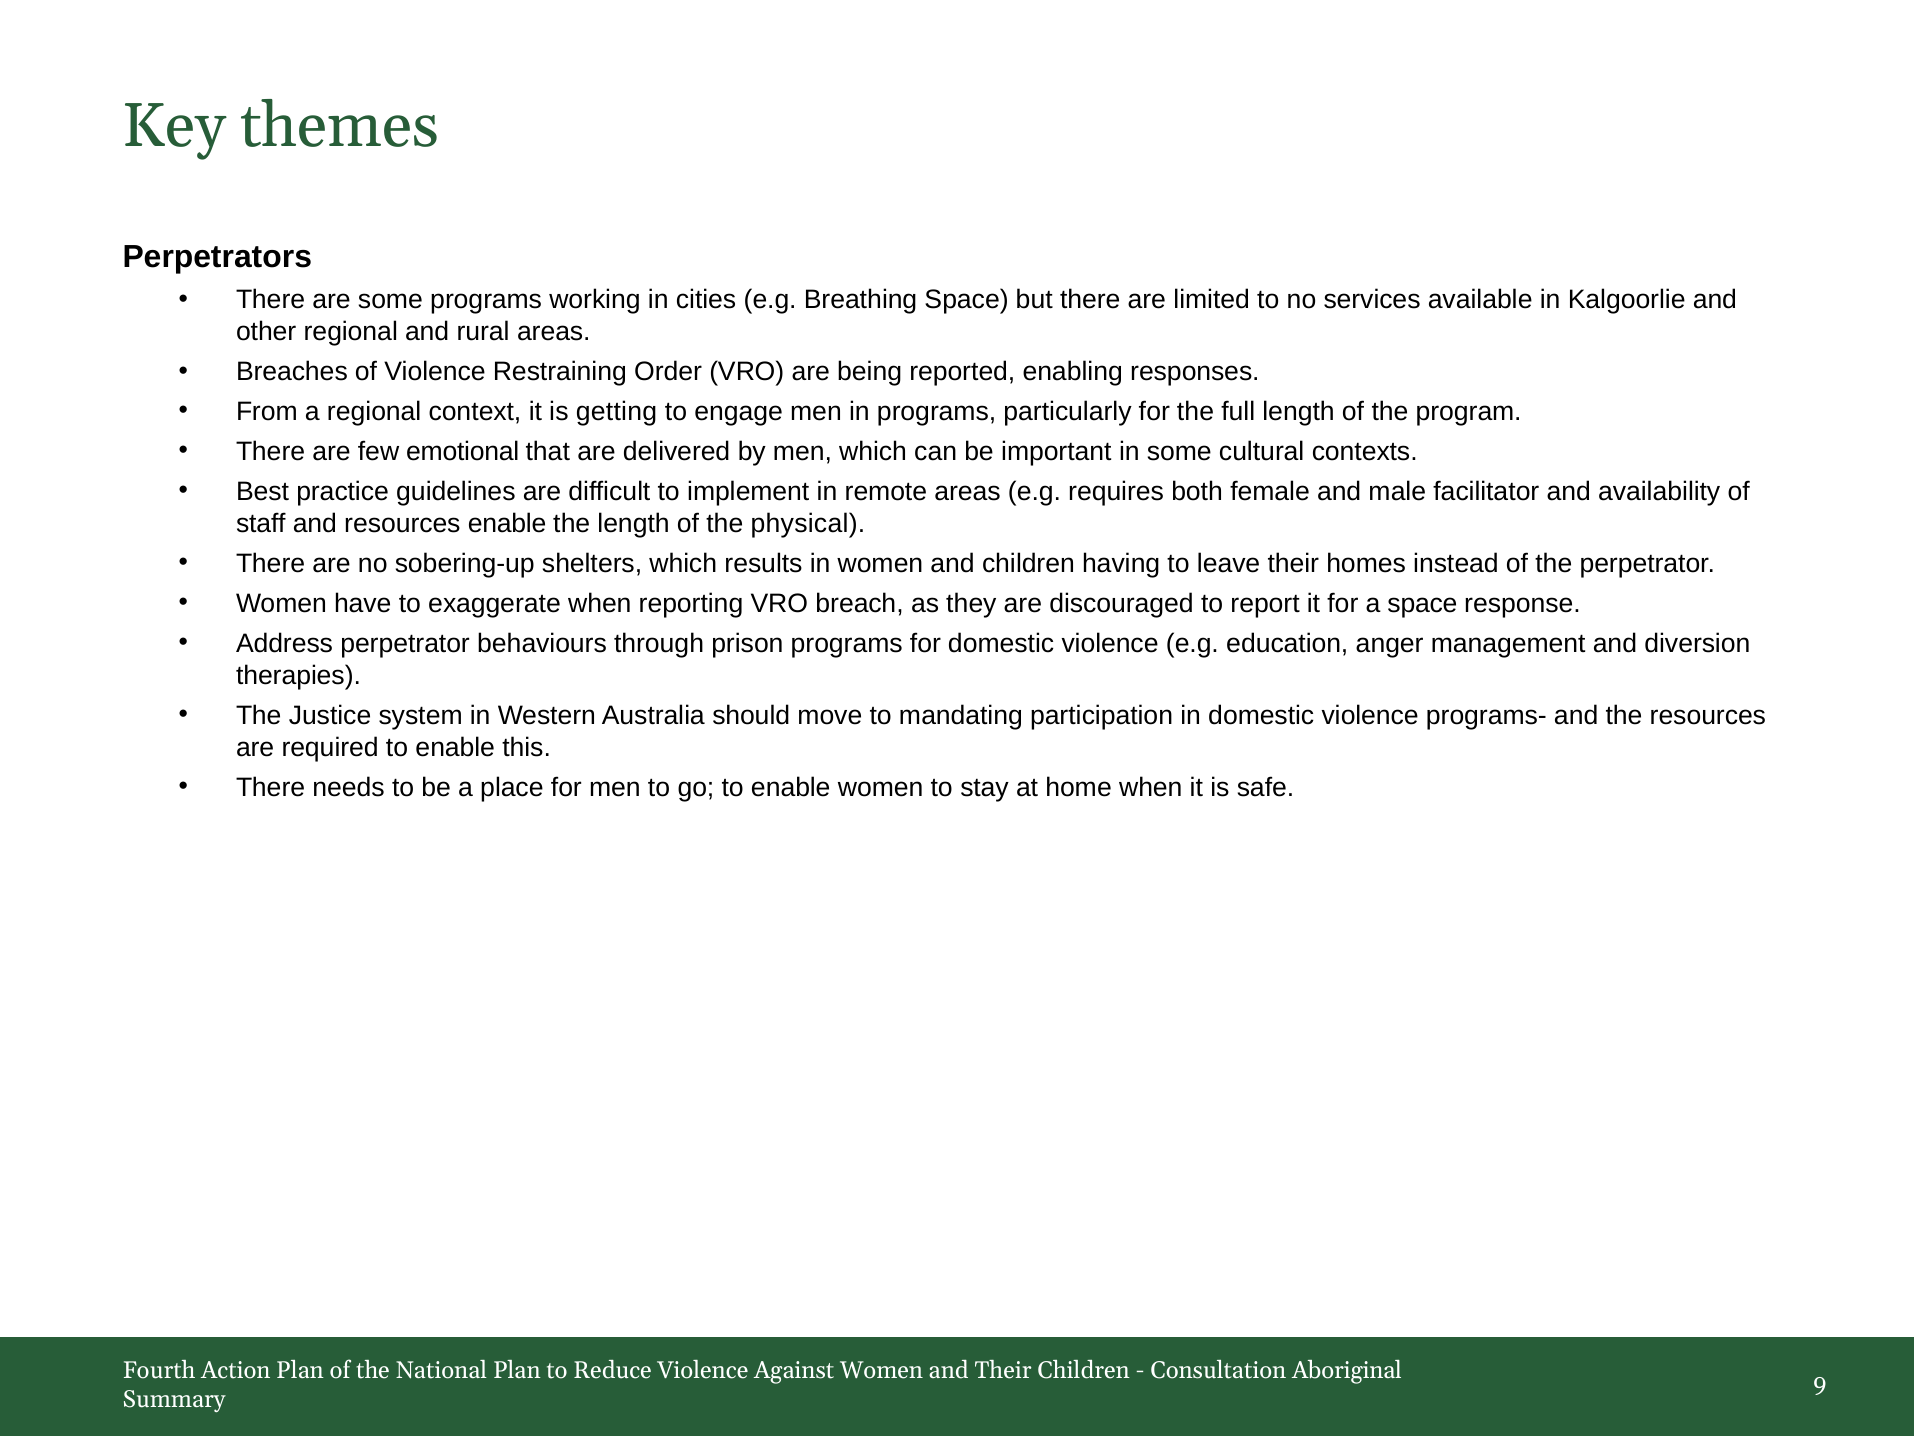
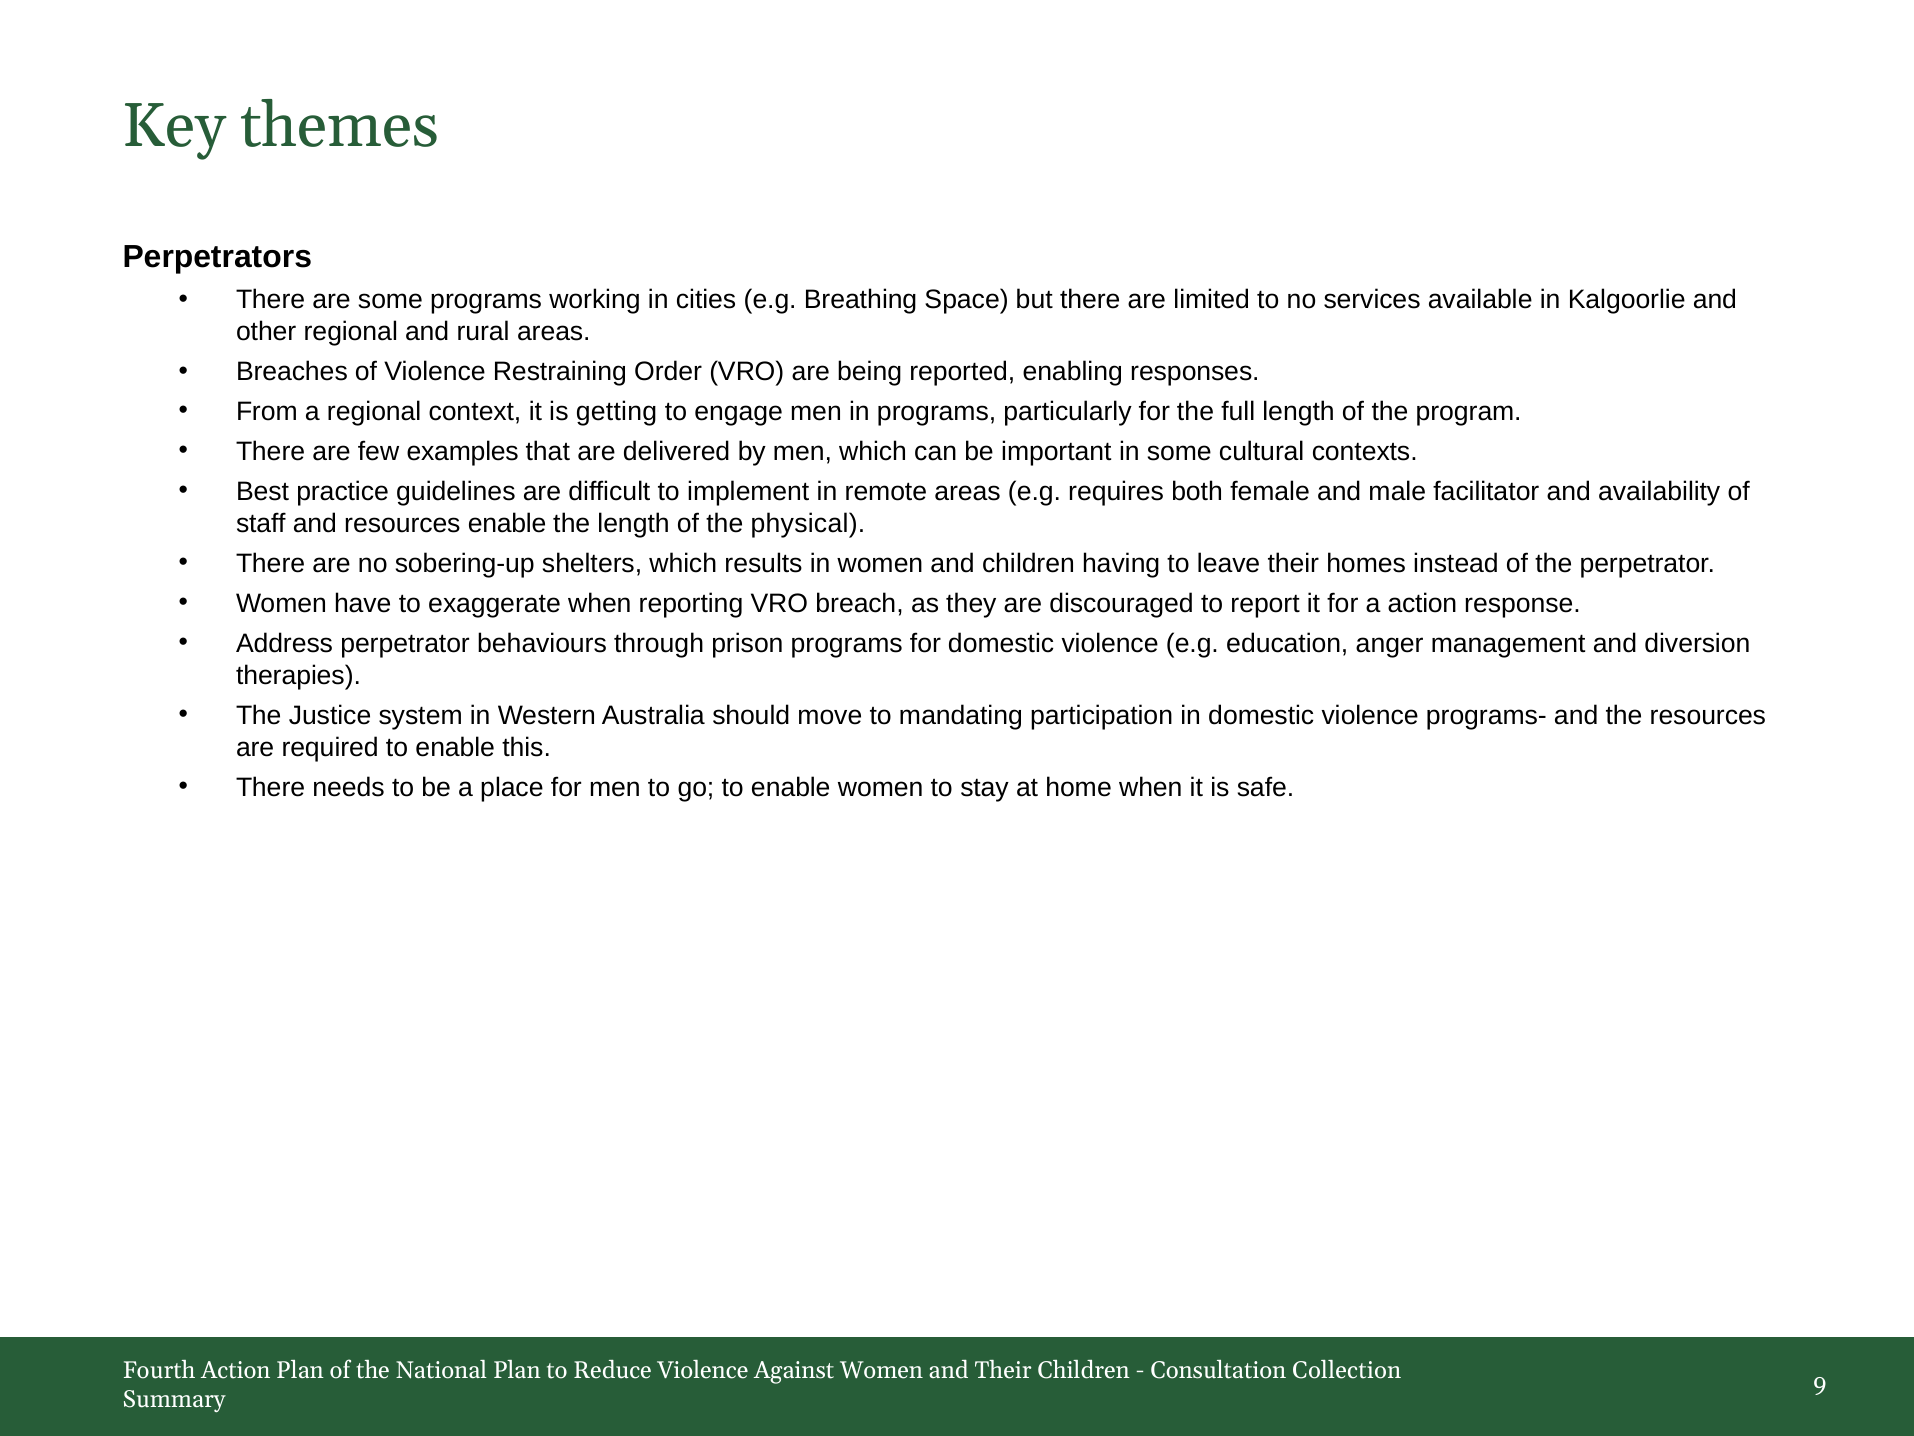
emotional: emotional -> examples (463, 451)
a space: space -> action (1422, 603)
Aboriginal: Aboriginal -> Collection (1347, 1370)
